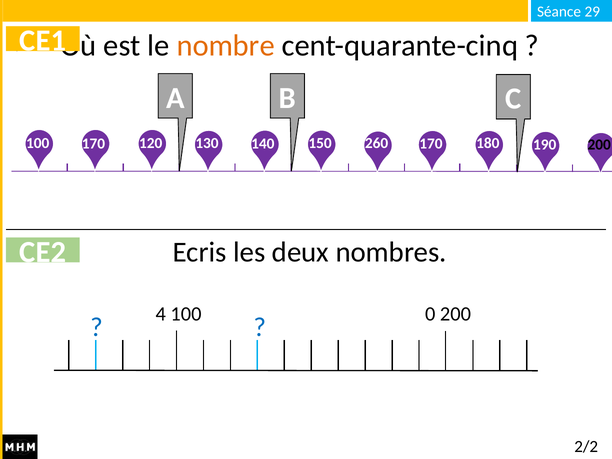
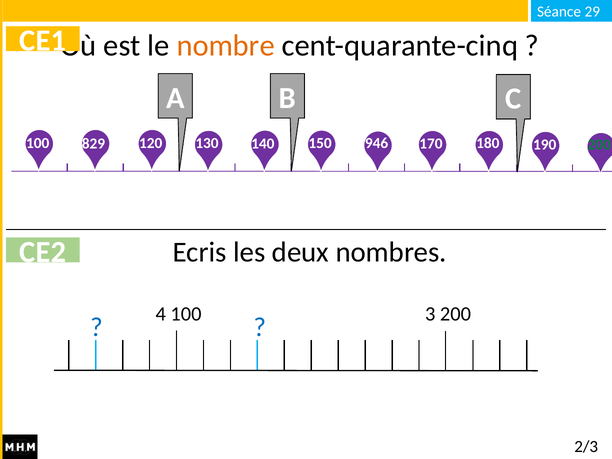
100 170: 170 -> 829 (93, 144)
260: 260 -> 946 (377, 143)
200 colour: black -> green (599, 145)
0: 0 -> 3 (430, 314)
2/2: 2/2 -> 2/3 (586, 447)
